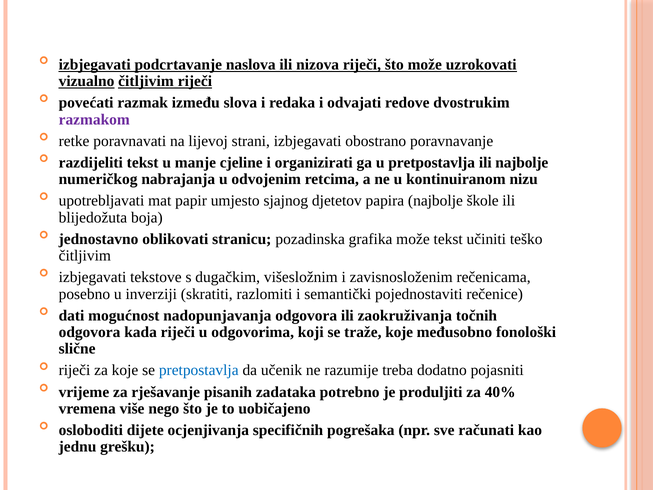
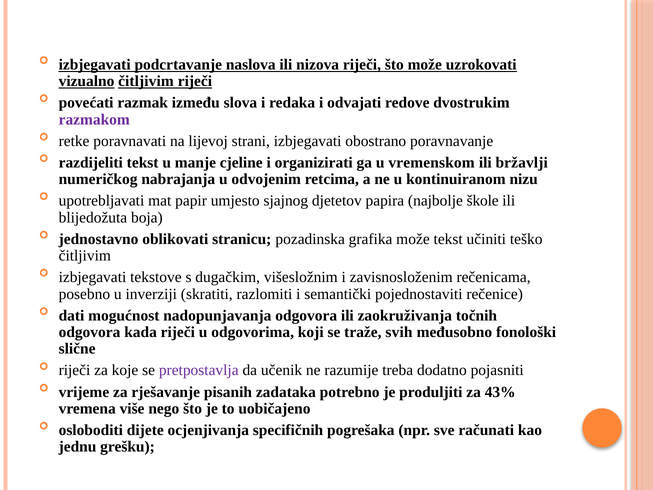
u pretpostavlja: pretpostavlja -> vremenskom (432, 163)
ili najbolje: najbolje -> bržavlji (522, 163)
traže koje: koje -> svih (399, 332)
pretpostavlja colour: blue -> purple (199, 370)
40%: 40% -> 43% (500, 392)
